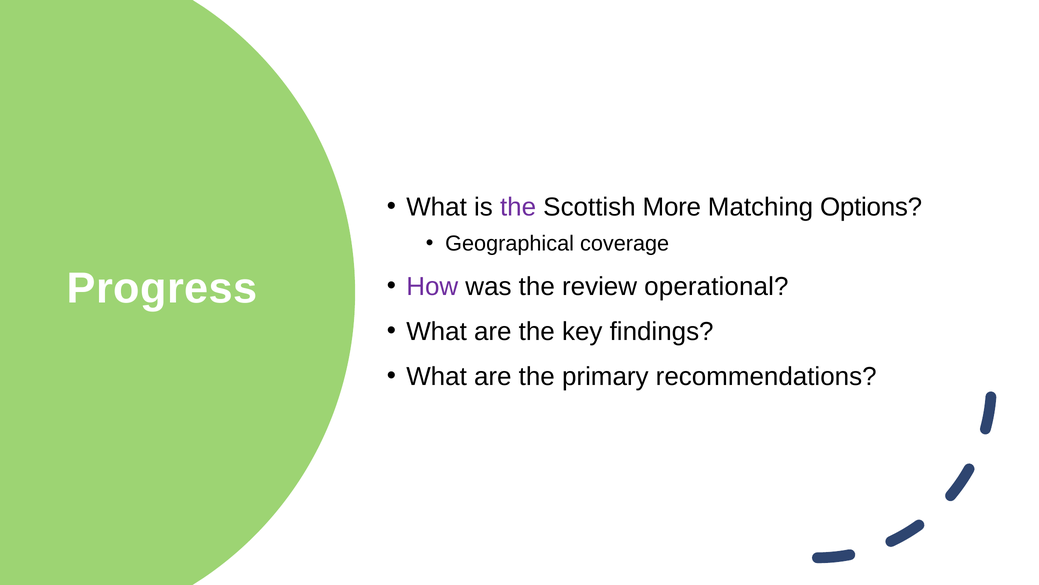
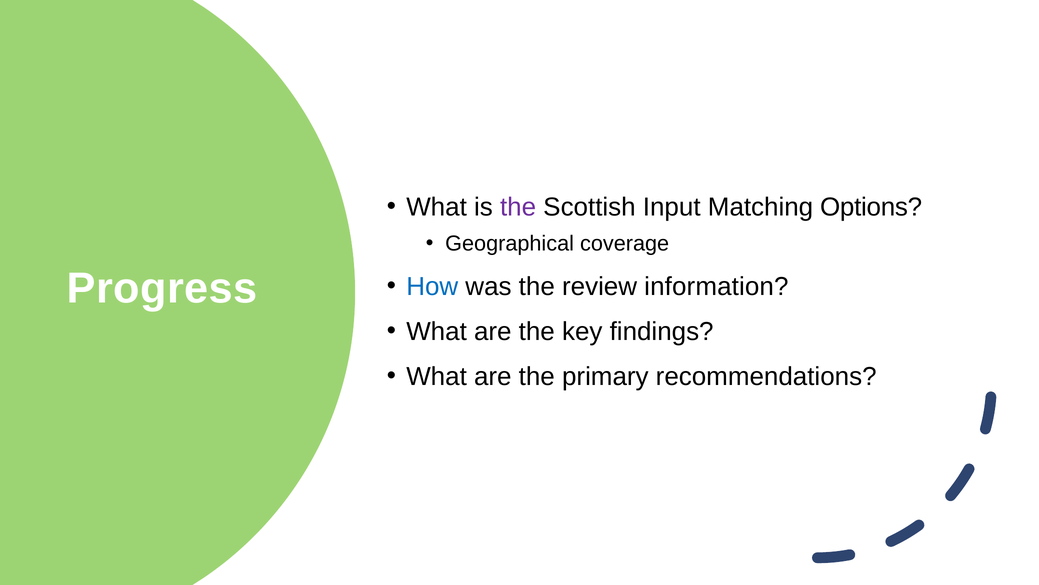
More: More -> Input (672, 207)
How colour: purple -> blue (432, 286)
operational: operational -> information (716, 286)
